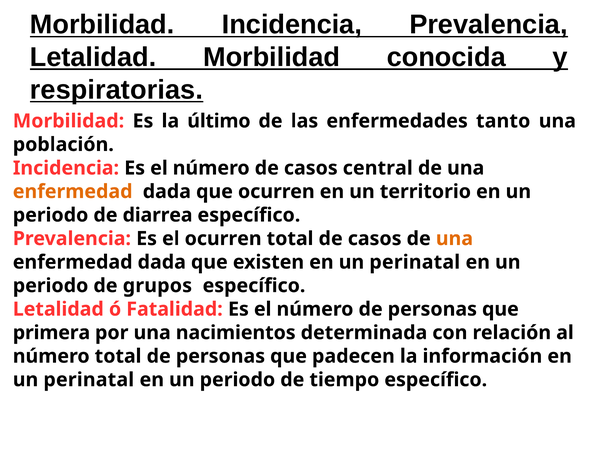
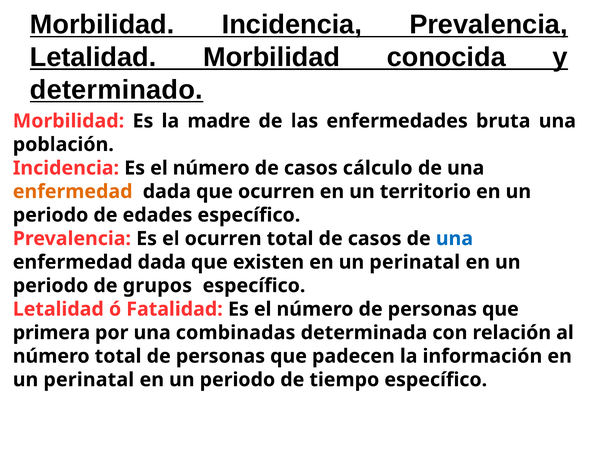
respiratorias: respiratorias -> determinado (116, 90)
último: último -> madre (219, 121)
tanto: tanto -> bruta (503, 121)
central: central -> cálculo (378, 168)
diarrea: diarrea -> edades (157, 215)
una colour: orange -> blue (454, 238)
nacimientos: nacimientos -> combinadas (236, 332)
